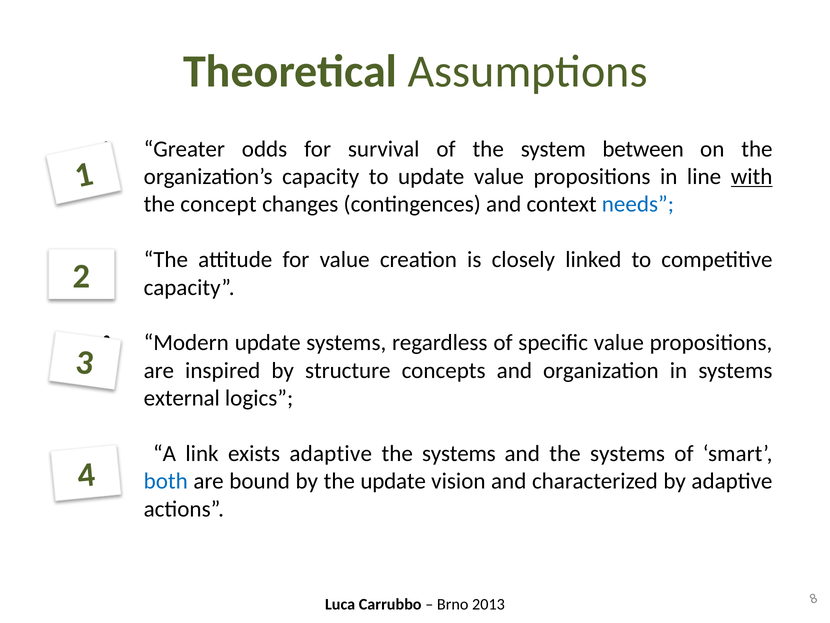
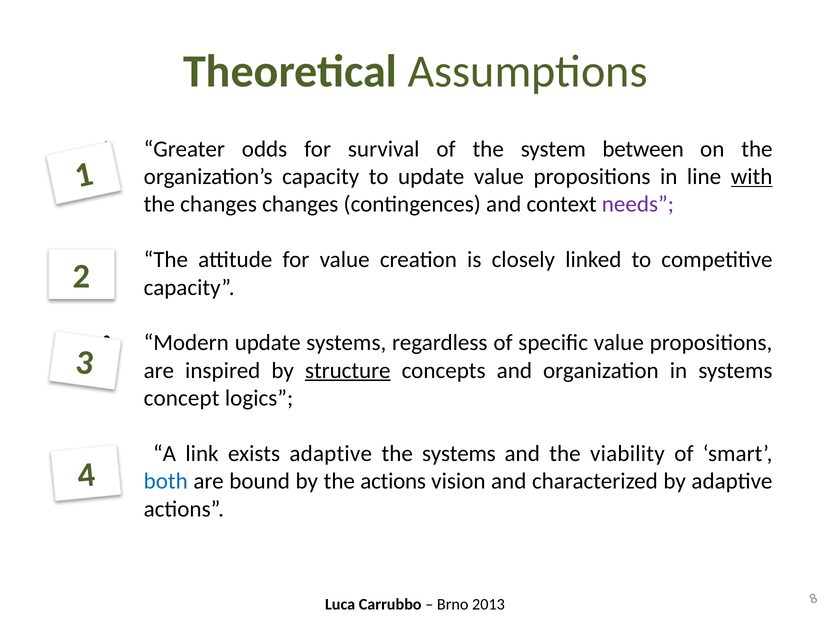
the concept: concept -> changes (219, 204)
needs colour: blue -> purple (638, 204)
structure underline: none -> present (348, 370)
external: external -> concept (182, 398)
and the systems: systems -> viability (627, 453)
the update: update -> actions (393, 481)
